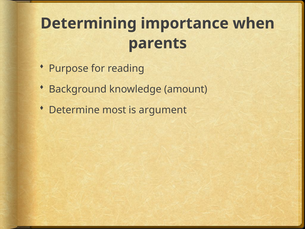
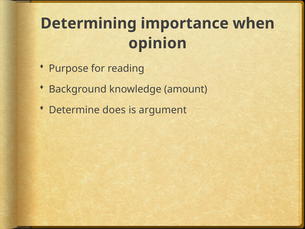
parents: parents -> opinion (158, 43)
most: most -> does (114, 110)
